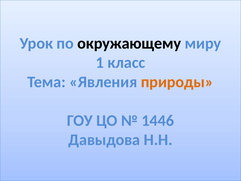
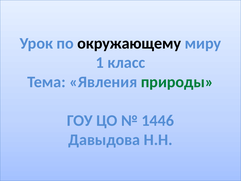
природы colour: orange -> green (177, 82)
